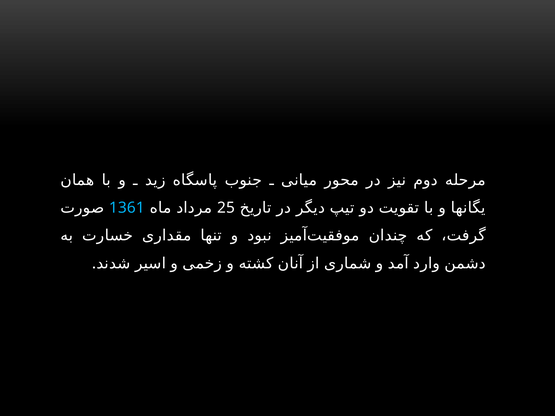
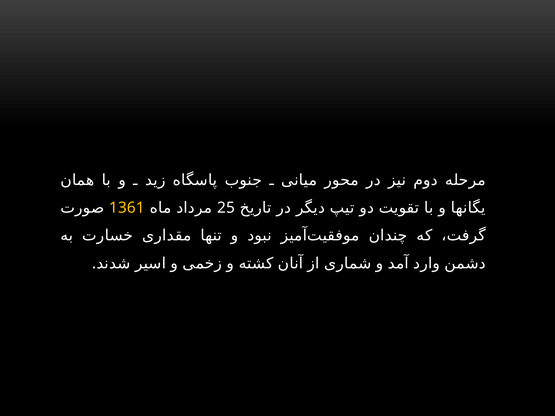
1361 colour: light blue -> yellow (127, 208)
